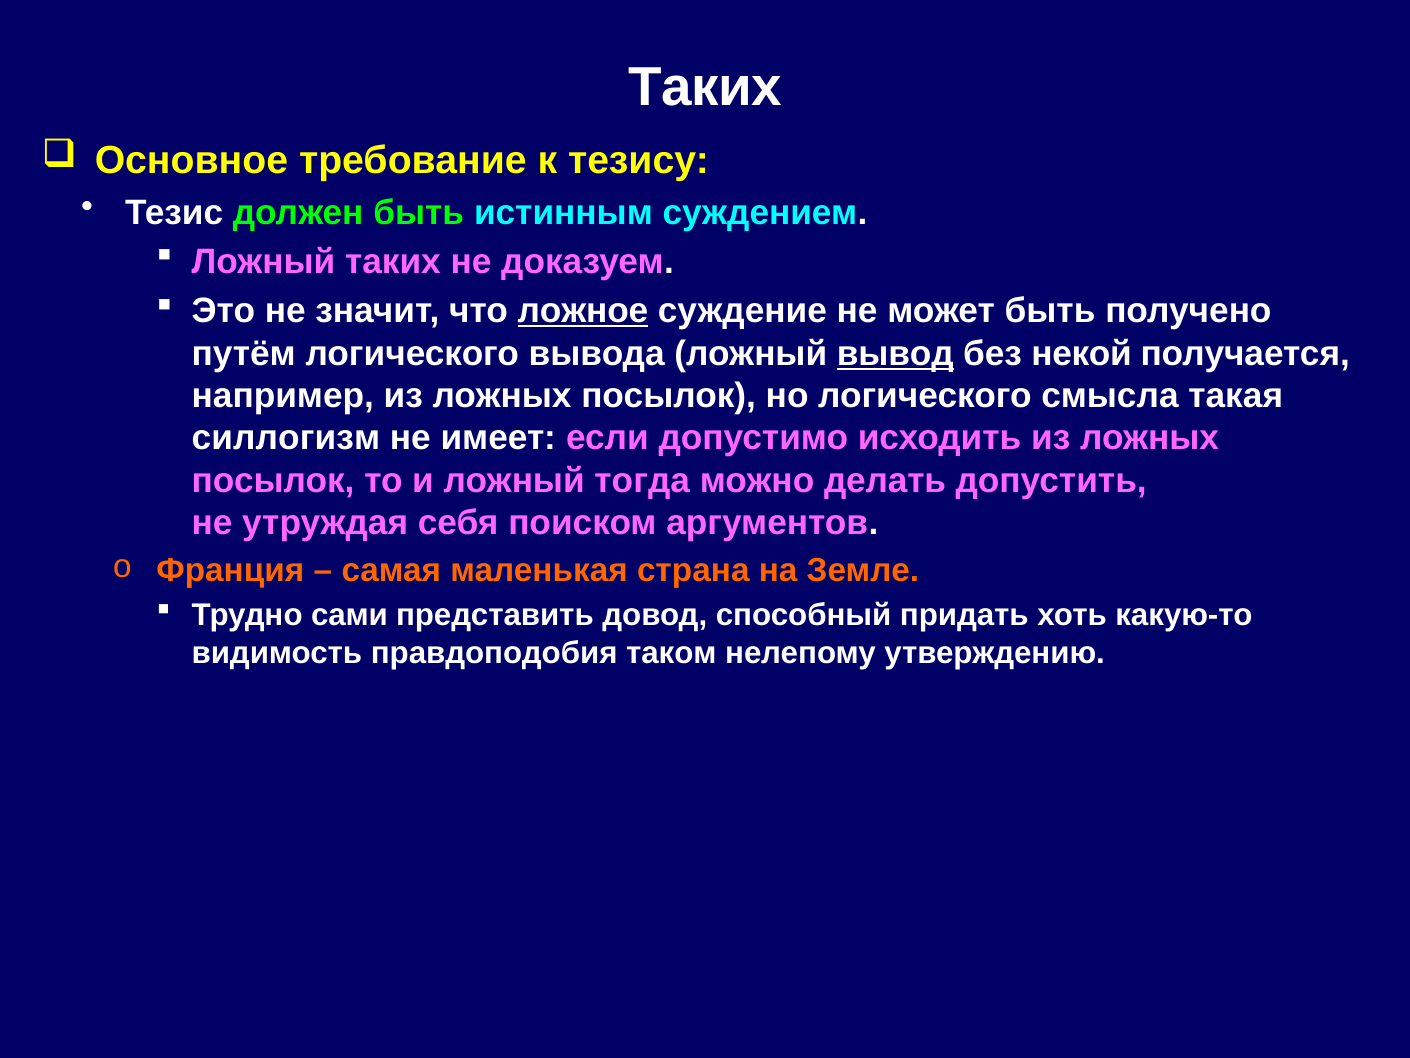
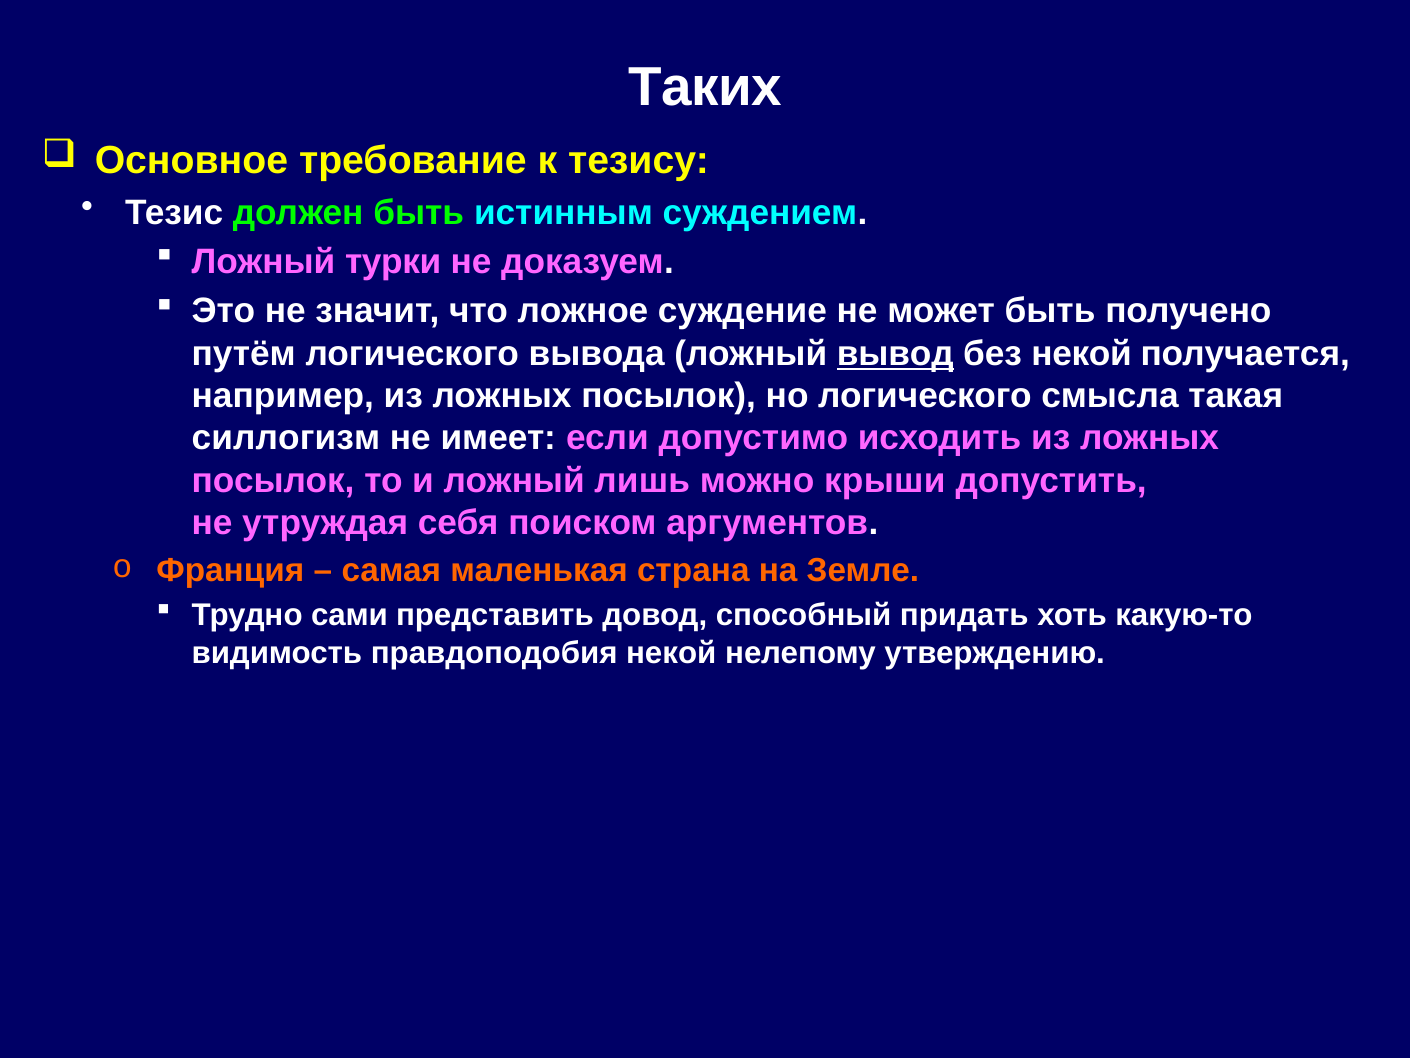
Ложный таких: таких -> турки (393, 262)
ложное underline: present -> none (583, 311)
тогда: тогда -> лишь (642, 480)
делать: делать -> крыши (885, 480)
правдоподобия таком: таком -> некой (671, 653)
